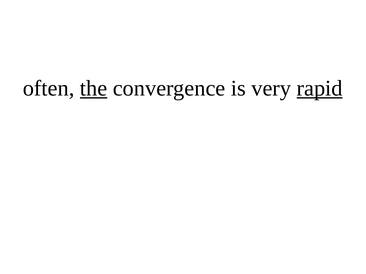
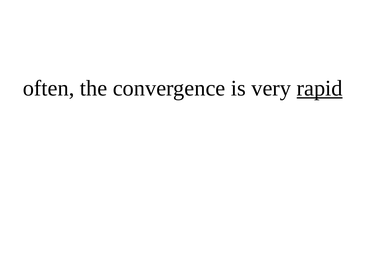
the underline: present -> none (94, 88)
